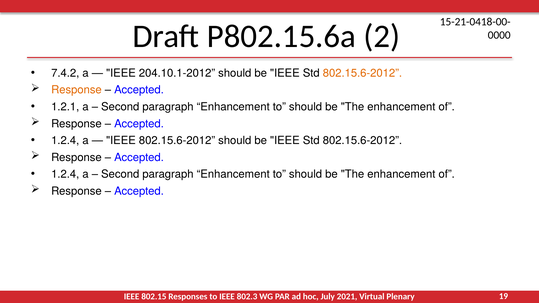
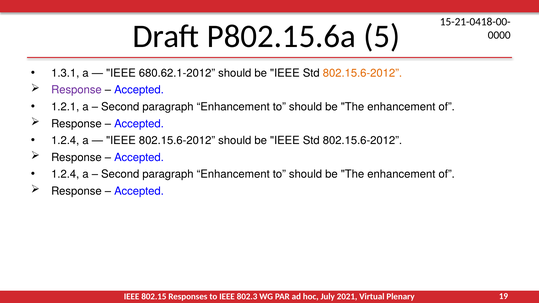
2: 2 -> 5 (382, 36)
7.4.2: 7.4.2 -> 1.3.1 (65, 73)
204.10.1-2012: 204.10.1-2012 -> 680.62.1-2012 (177, 73)
Response colour: orange -> purple (76, 90)
